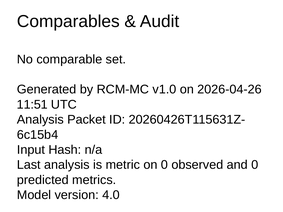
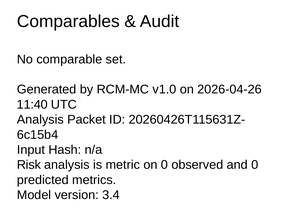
11:51: 11:51 -> 11:40 (32, 105)
Last: Last -> Risk (29, 165)
4.0: 4.0 -> 3.4 (111, 195)
